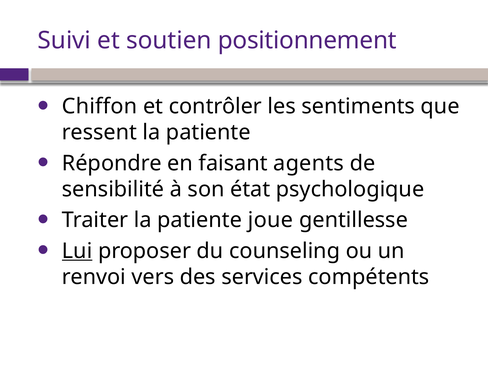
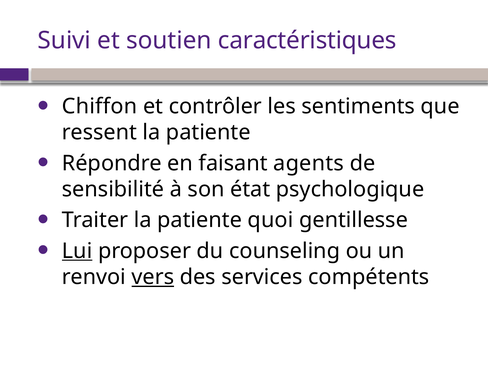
positionnement: positionnement -> caractéristiques (307, 40)
joue: joue -> quoi (271, 220)
vers underline: none -> present (153, 277)
